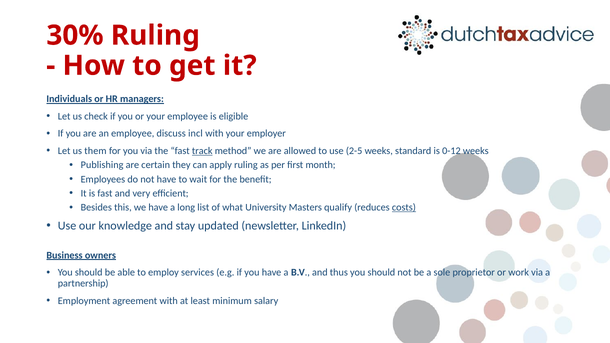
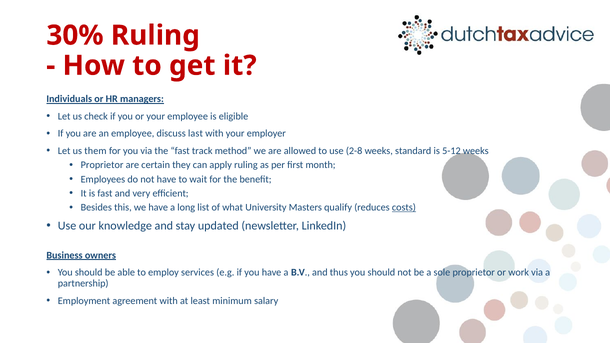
incl: incl -> last (195, 134)
track underline: present -> none (202, 151)
2-5: 2-5 -> 2-8 (354, 151)
0-12: 0-12 -> 5-12 (451, 151)
Publishing: Publishing -> Proprietor (102, 165)
